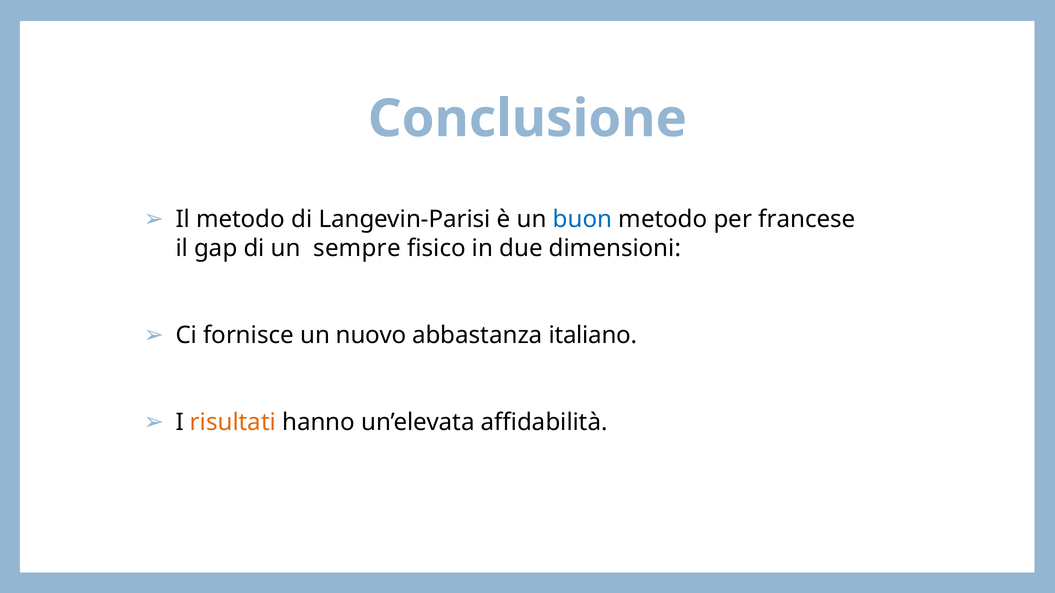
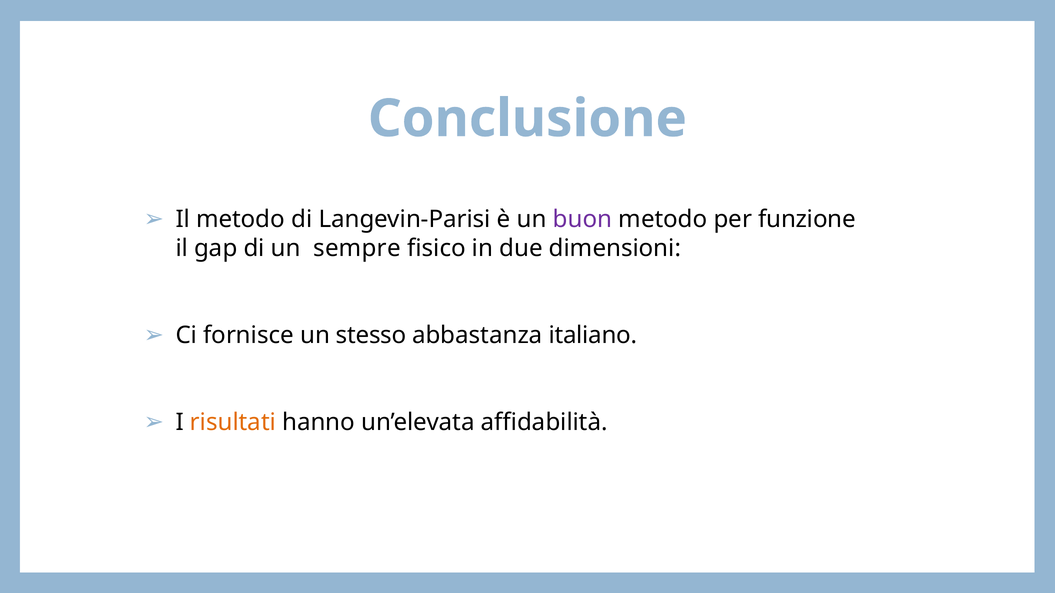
buon colour: blue -> purple (583, 219)
francese: francese -> funzione (807, 219)
nuovo: nuovo -> stesso (371, 335)
